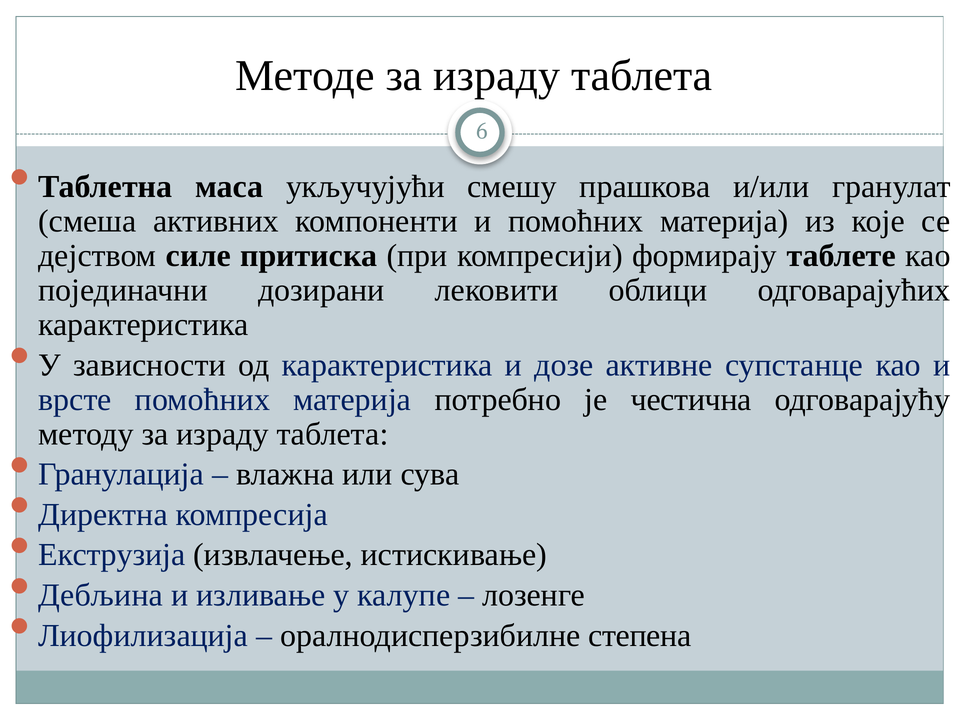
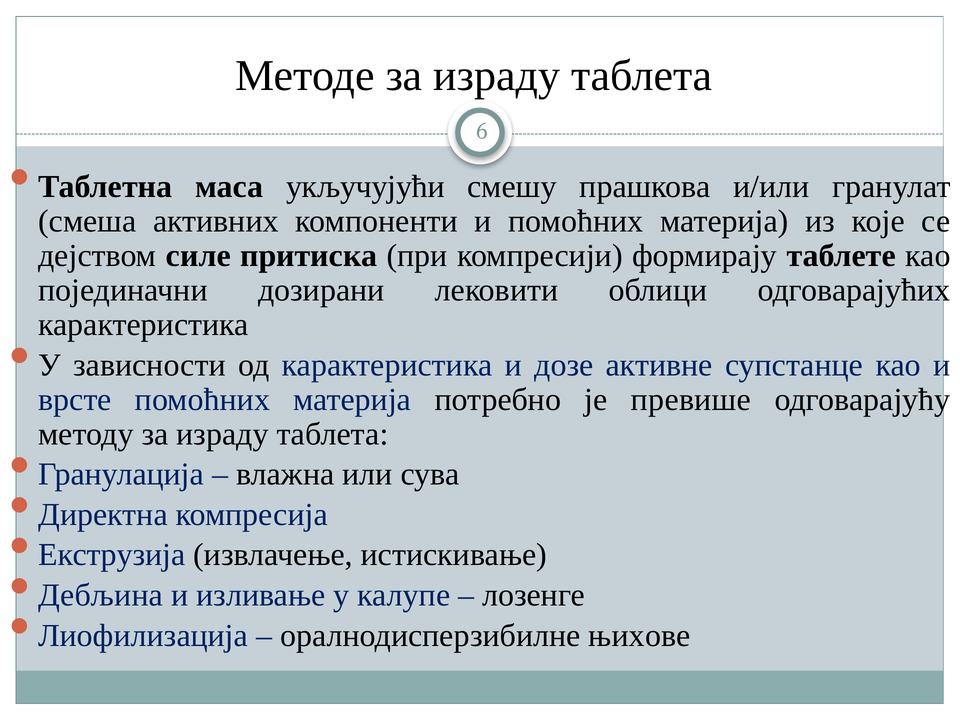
честична: честична -> превише (691, 400)
степена: степена -> њихове (640, 636)
